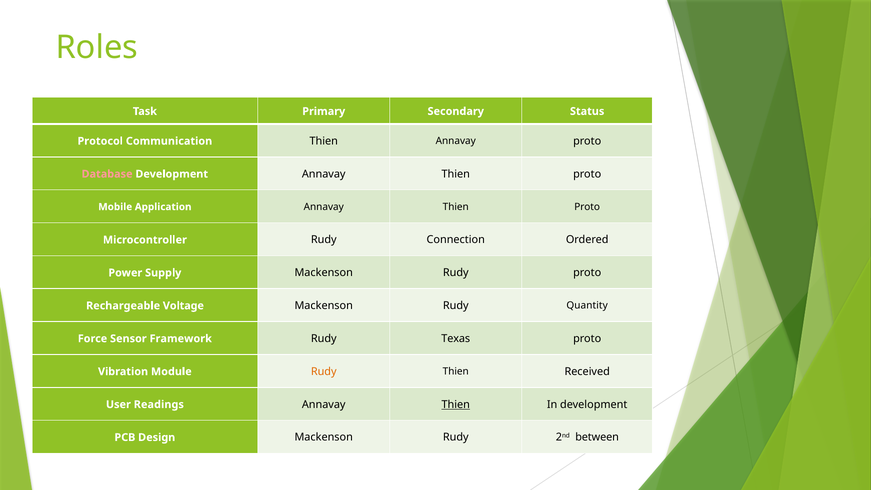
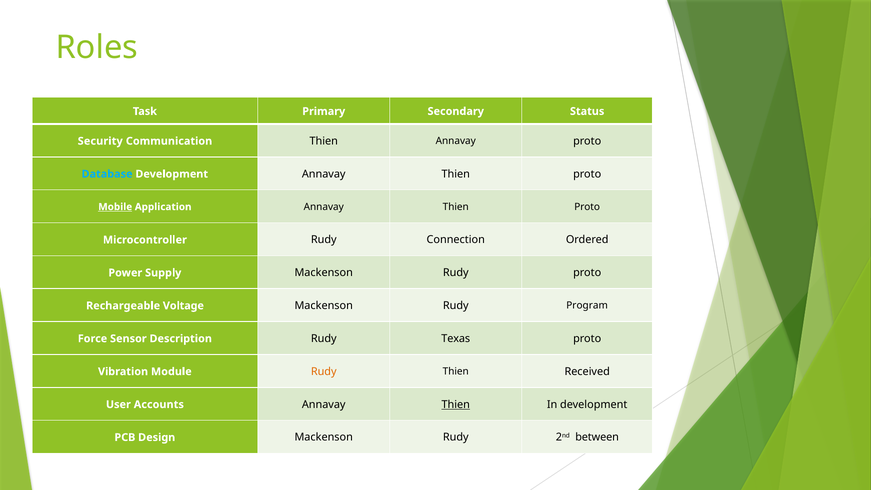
Protocol: Protocol -> Security (100, 141)
Database colour: pink -> light blue (107, 174)
Mobile underline: none -> present (115, 207)
Quantity: Quantity -> Program (587, 306)
Framework: Framework -> Description (181, 339)
Readings: Readings -> Accounts (159, 404)
